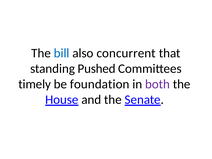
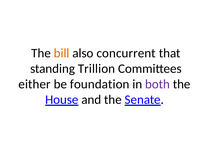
bill colour: blue -> orange (62, 53)
Pushed: Pushed -> Trillion (96, 69)
timely: timely -> either (35, 84)
